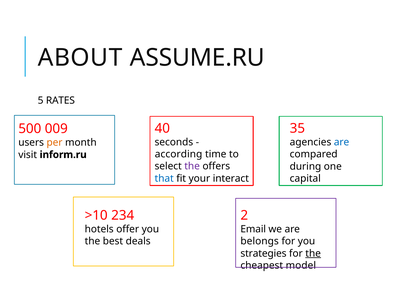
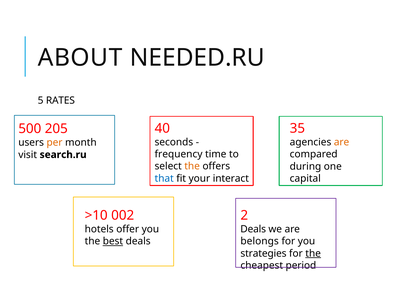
ASSUME.RU: ASSUME.RU -> NEEDED.RU (197, 58)
009: 009 -> 205 (56, 129)
are colour: blue -> orange (342, 142)
according: according -> frequency (179, 154)
inform.ru: inform.ru -> search.ru (63, 154)
the colour: purple -> orange (192, 166)
234: 234 -> 002 (123, 215)
Email: Email -> Deals (253, 229)
best underline: none -> present (113, 241)
model: model -> period (301, 265)
